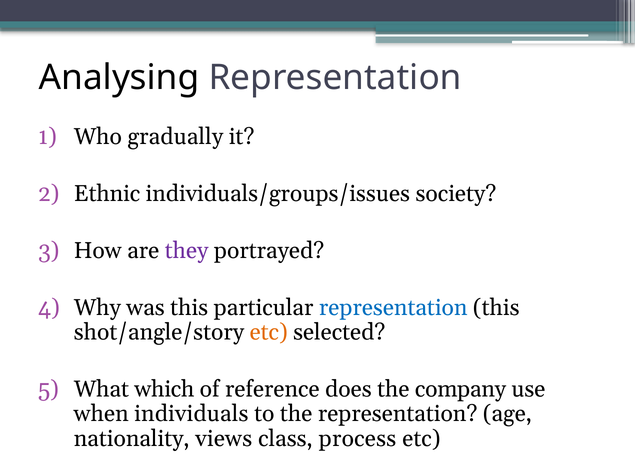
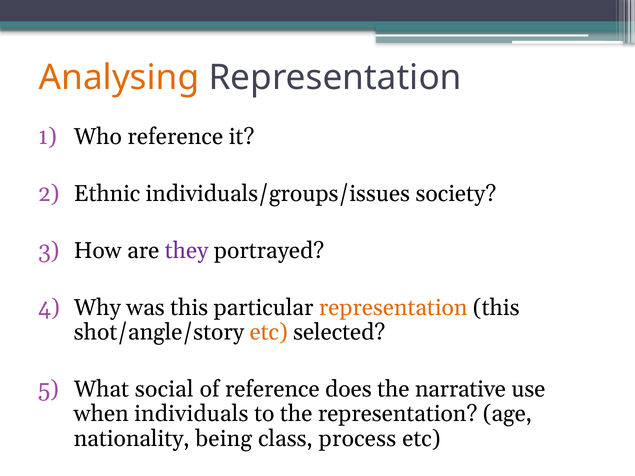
Analysing colour: black -> orange (119, 78)
Who gradually: gradually -> reference (175, 137)
representation colour: blue -> orange (393, 308)
which: which -> social (164, 389)
company: company -> narrative (460, 389)
views: views -> being (224, 439)
